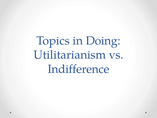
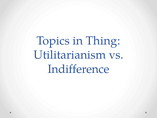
Doing: Doing -> Thing (103, 41)
